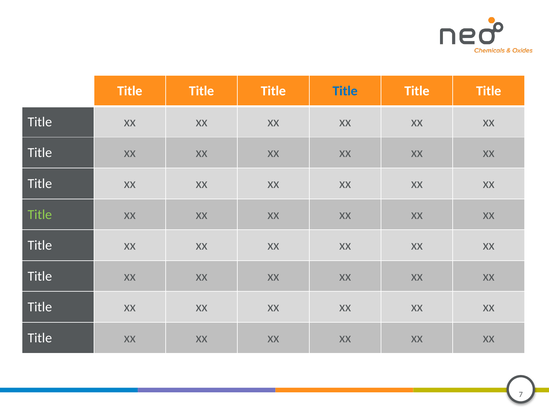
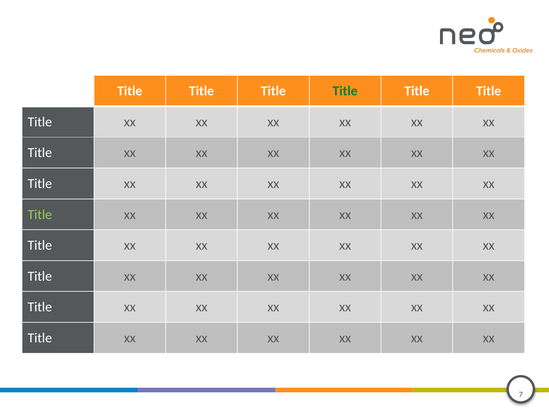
Title colour: blue -> green (345, 91)
